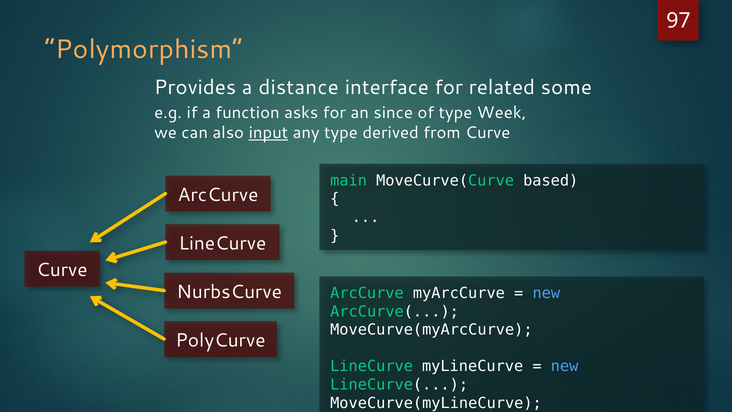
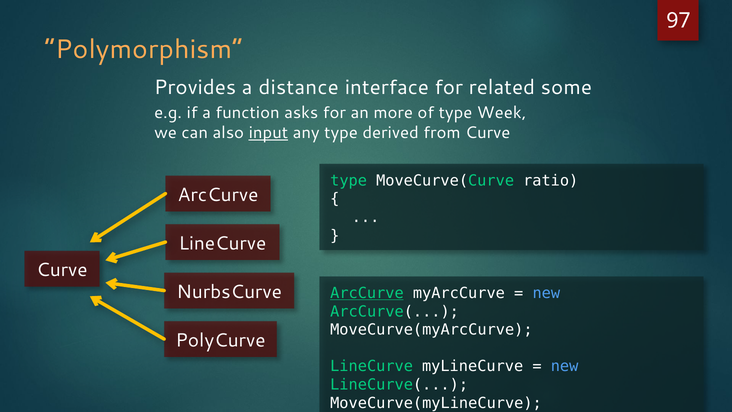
since: since -> more (393, 113)
main: main -> type (349, 180)
based: based -> ratio (551, 180)
ArcCurve underline: none -> present (367, 293)
